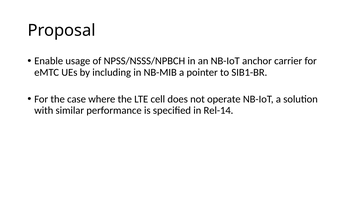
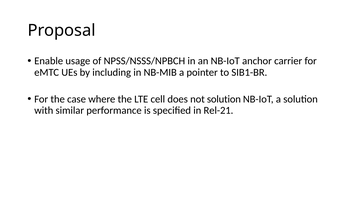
not operate: operate -> solution (224, 99)
Rel-14: Rel-14 -> Rel-21 (218, 110)
